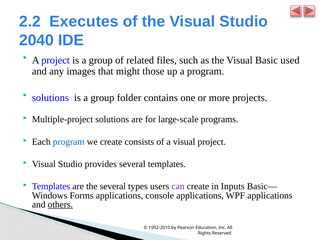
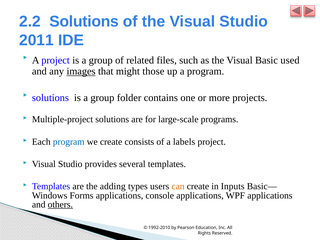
2.2 Executes: Executes -> Solutions (84, 22)
2040: 2040 -> 2011 (36, 40)
images underline: none -> present (81, 71)
a visual: visual -> labels (184, 142)
the several: several -> adding (113, 186)
can colour: purple -> orange (178, 186)
